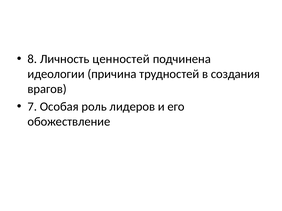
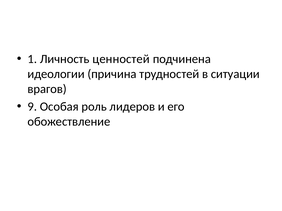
8: 8 -> 1 (32, 59)
создания: создания -> ситуации (235, 74)
7: 7 -> 9 (32, 107)
